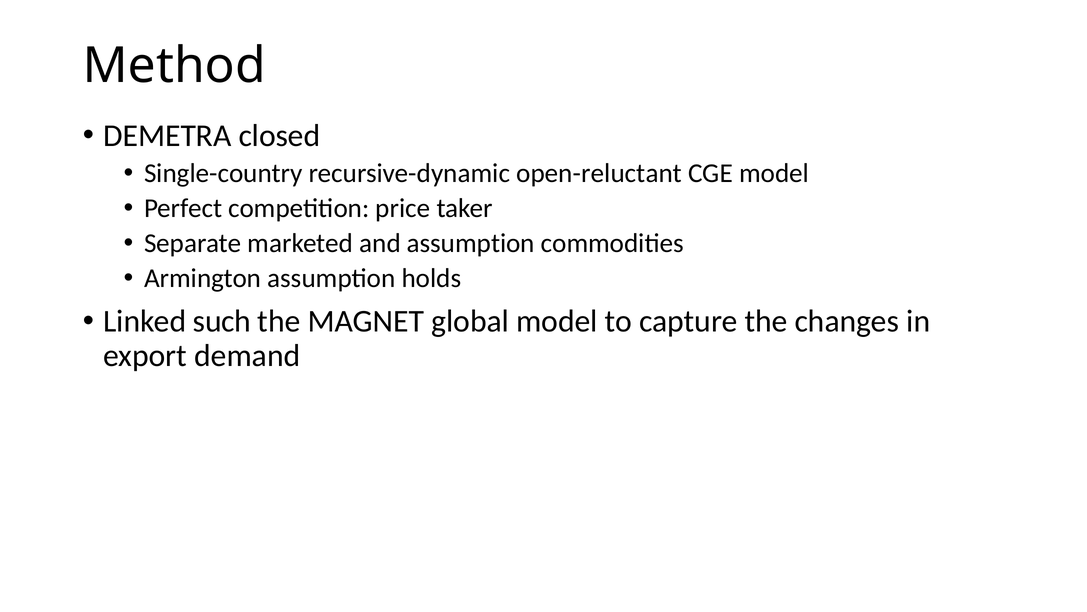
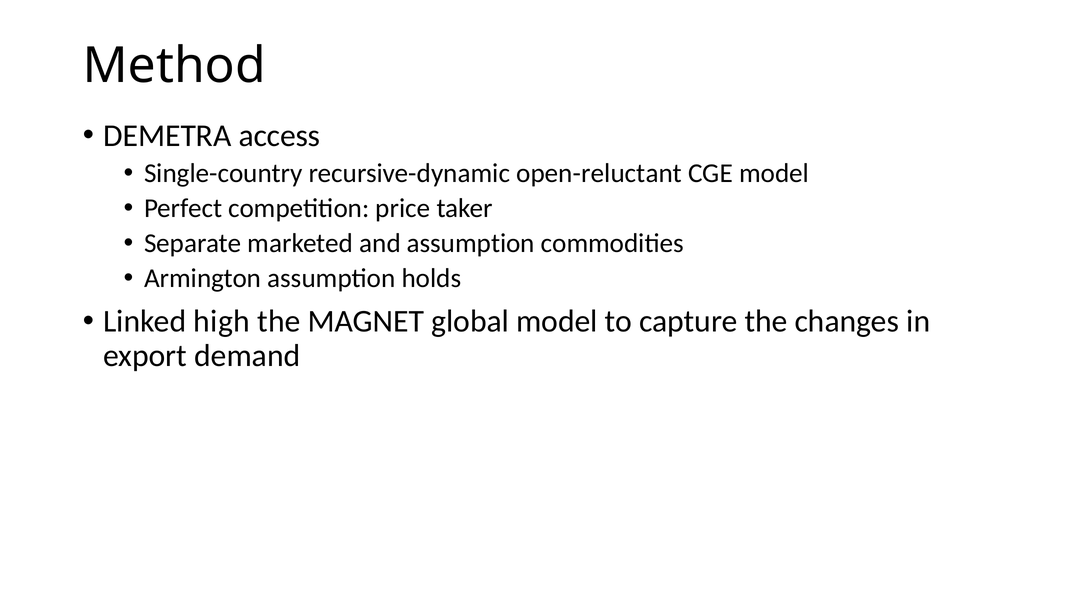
closed: closed -> access (279, 136)
such: such -> high (222, 321)
